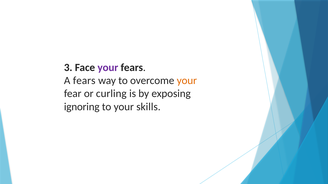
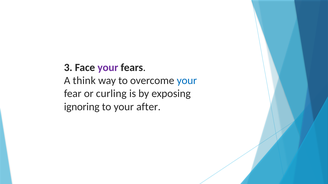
A fears: fears -> think (84, 81)
your colour: orange -> blue (187, 81)
skills: skills -> after (149, 107)
